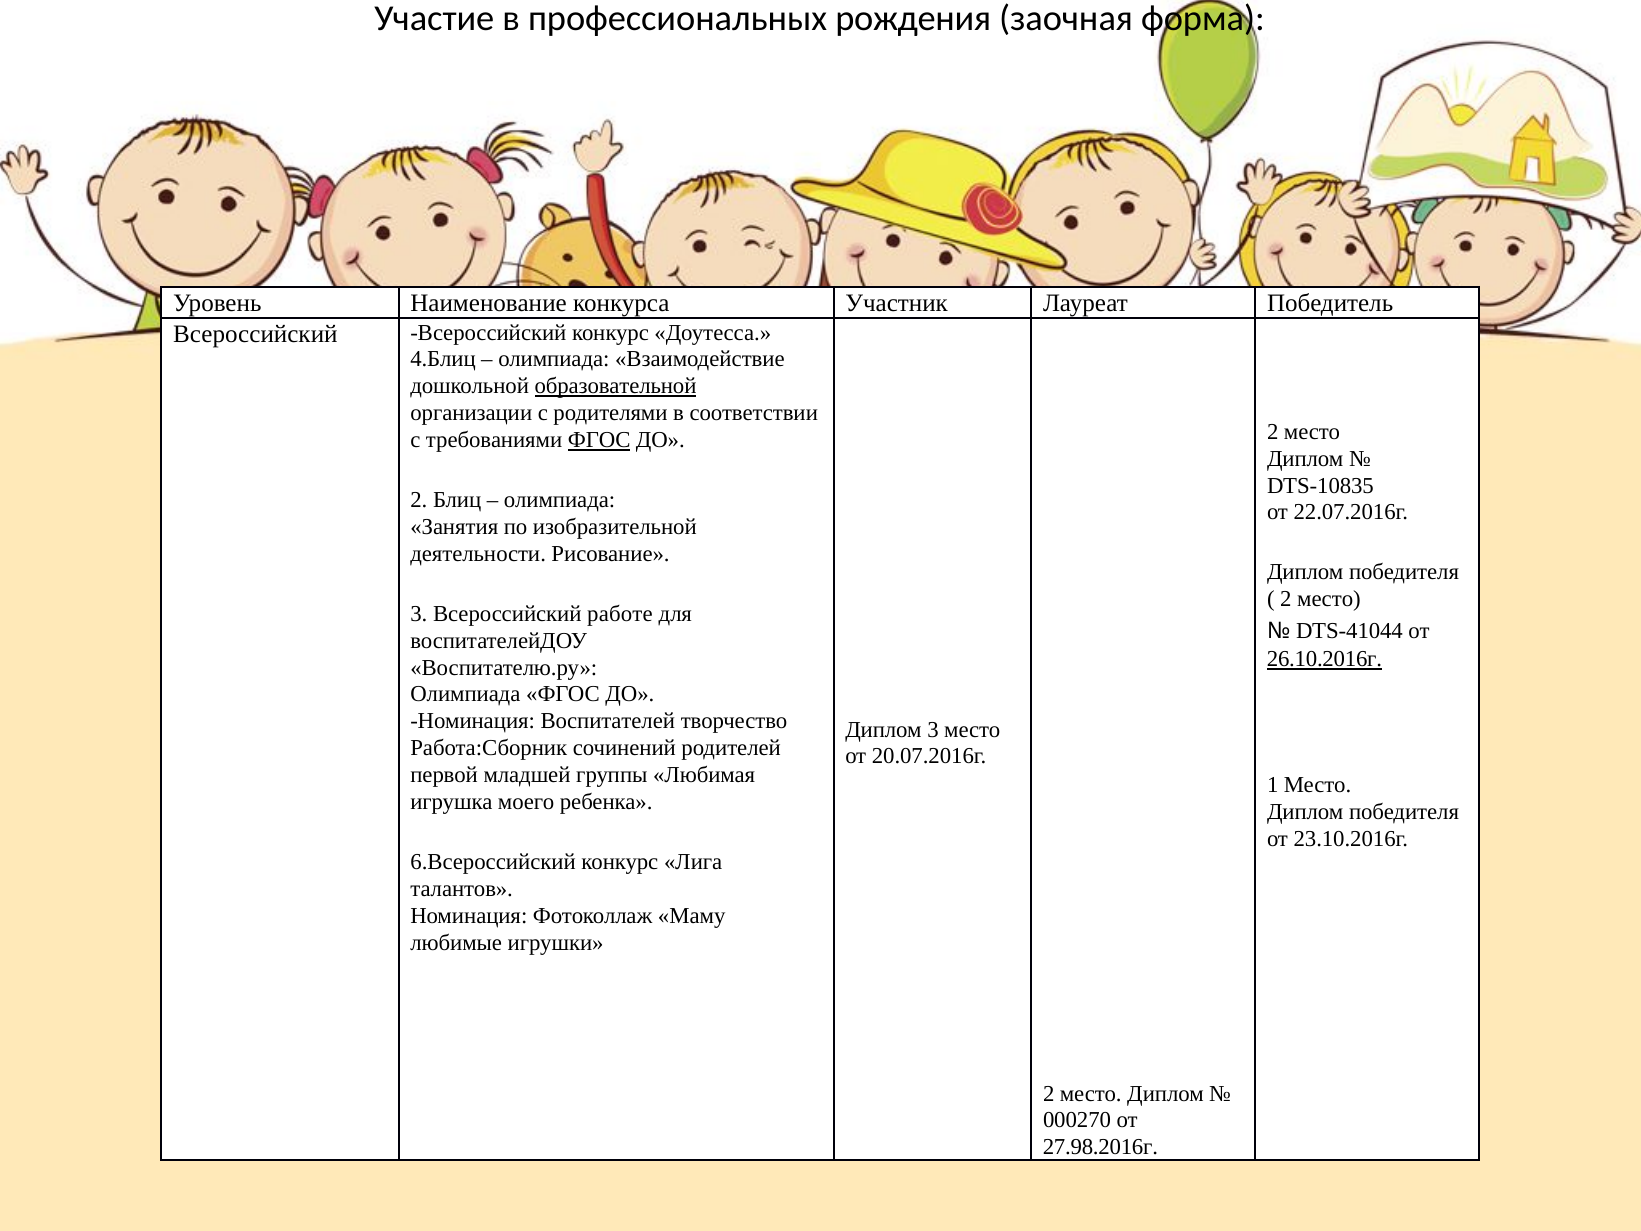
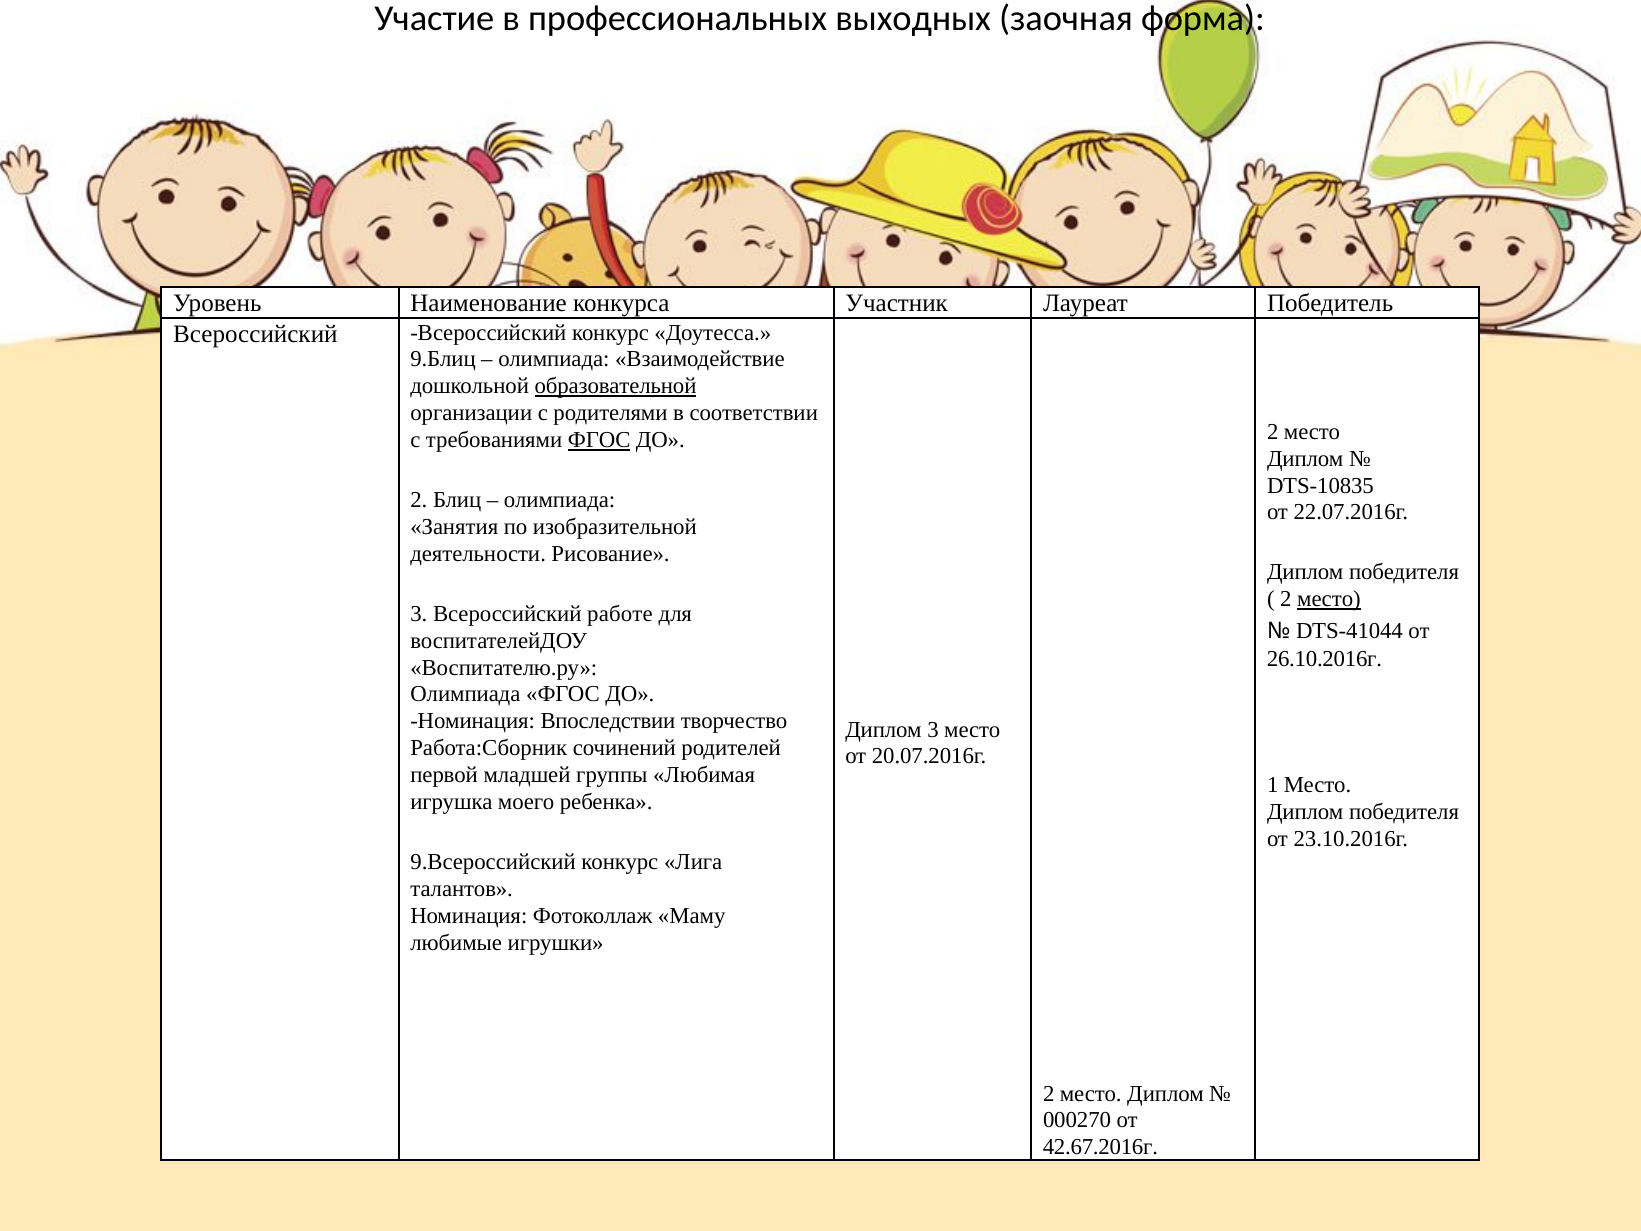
рождения: рождения -> выходных (913, 19)
4.Блиц: 4.Блиц -> 9.Блиц (443, 359)
место underline: none -> present (1329, 599)
26.10.2016г underline: present -> none (1324, 659)
Воспитателей: Воспитателей -> Впоследствии (608, 721)
6.Всероссийский: 6.Всероссийский -> 9.Всероссийский (493, 862)
27.98.2016г: 27.98.2016г -> 42.67.2016г (1100, 1147)
